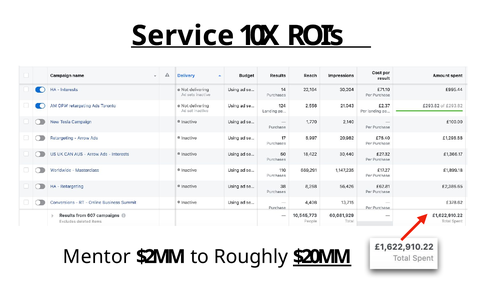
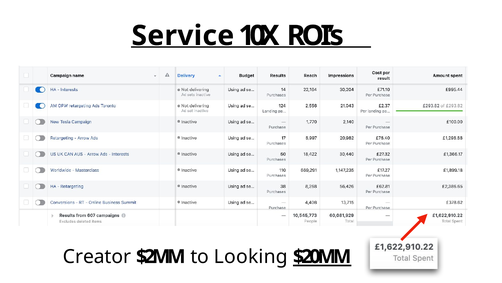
Mentor: Mentor -> Creator (97, 256)
Roughly: Roughly -> Looking (251, 256)
